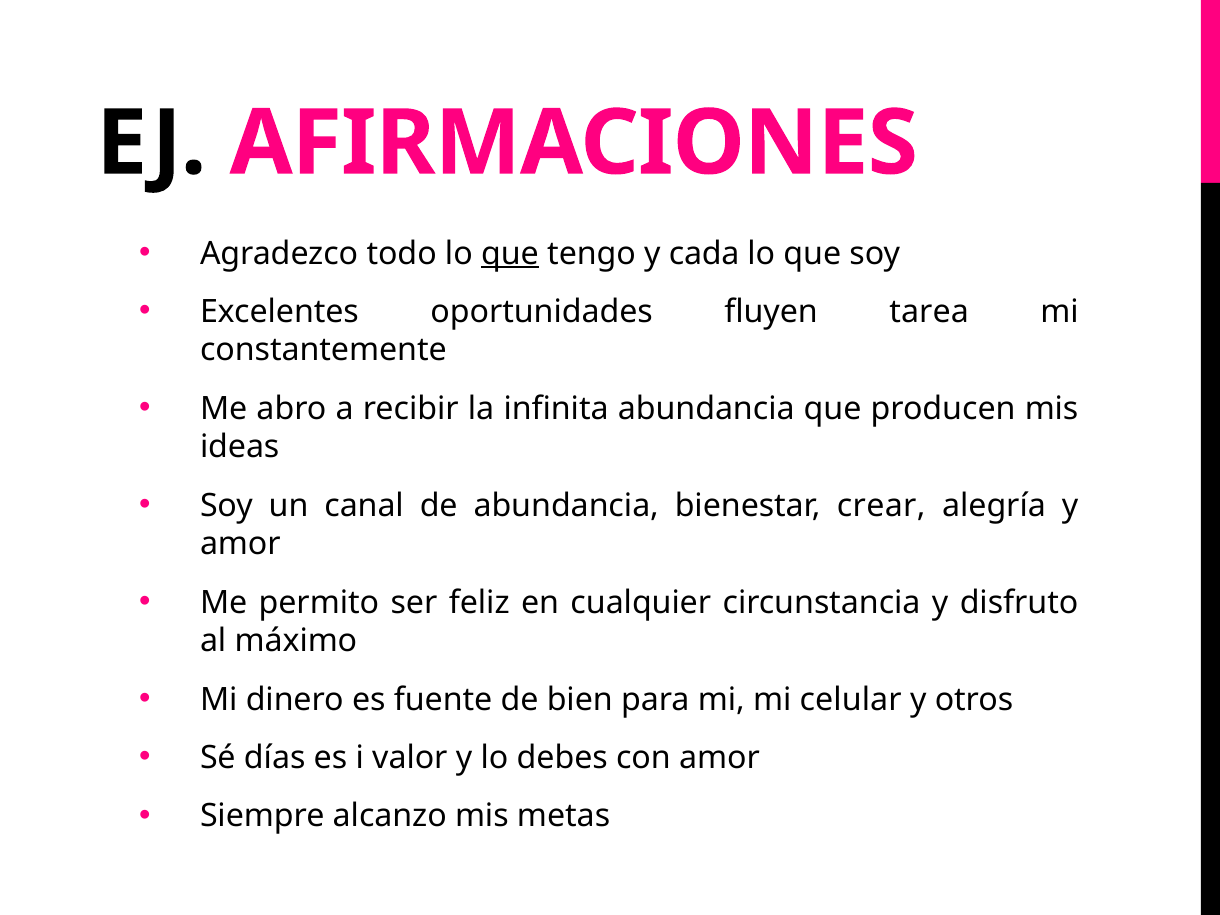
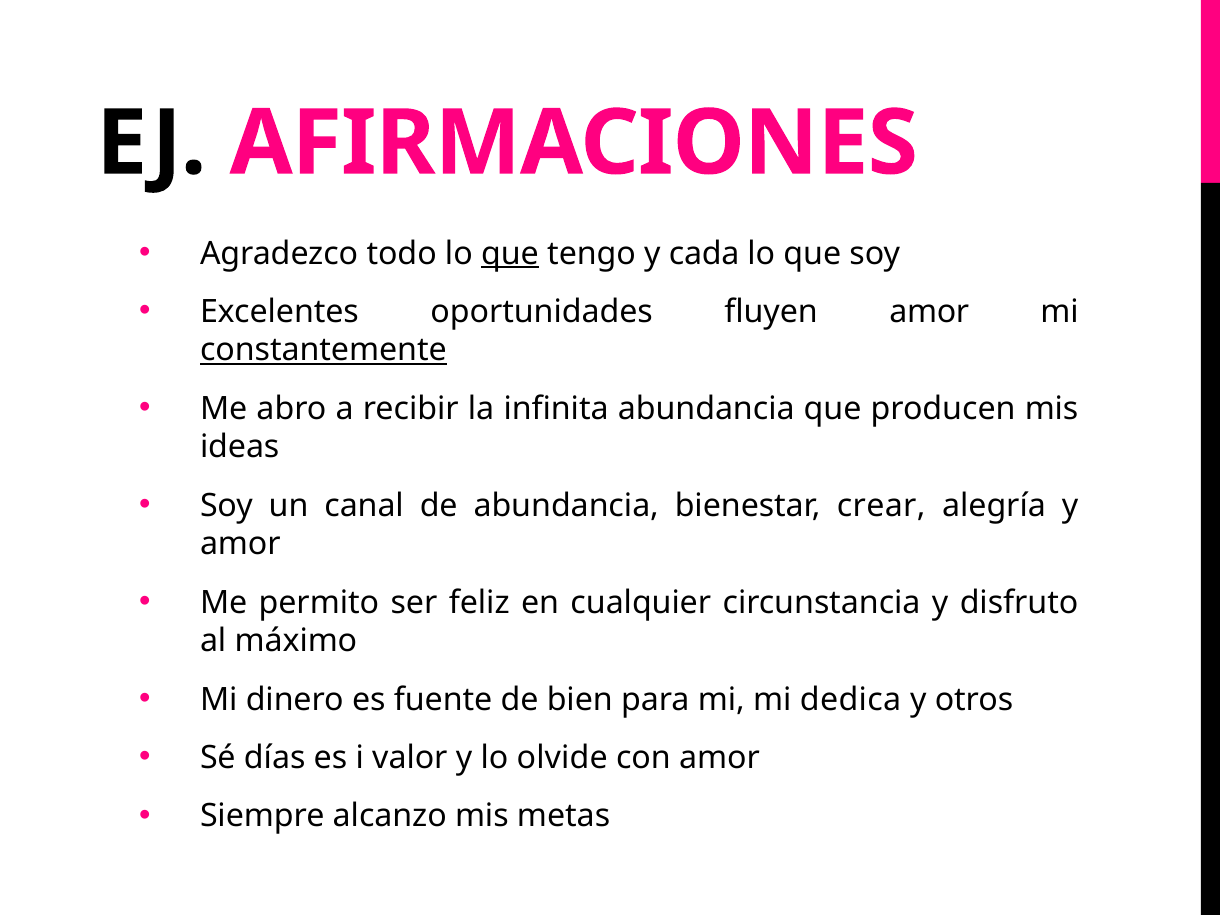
fluyen tarea: tarea -> amor (929, 312)
constantemente underline: none -> present (323, 350)
celular: celular -> dedica (851, 699)
debes: debes -> olvide (562, 758)
